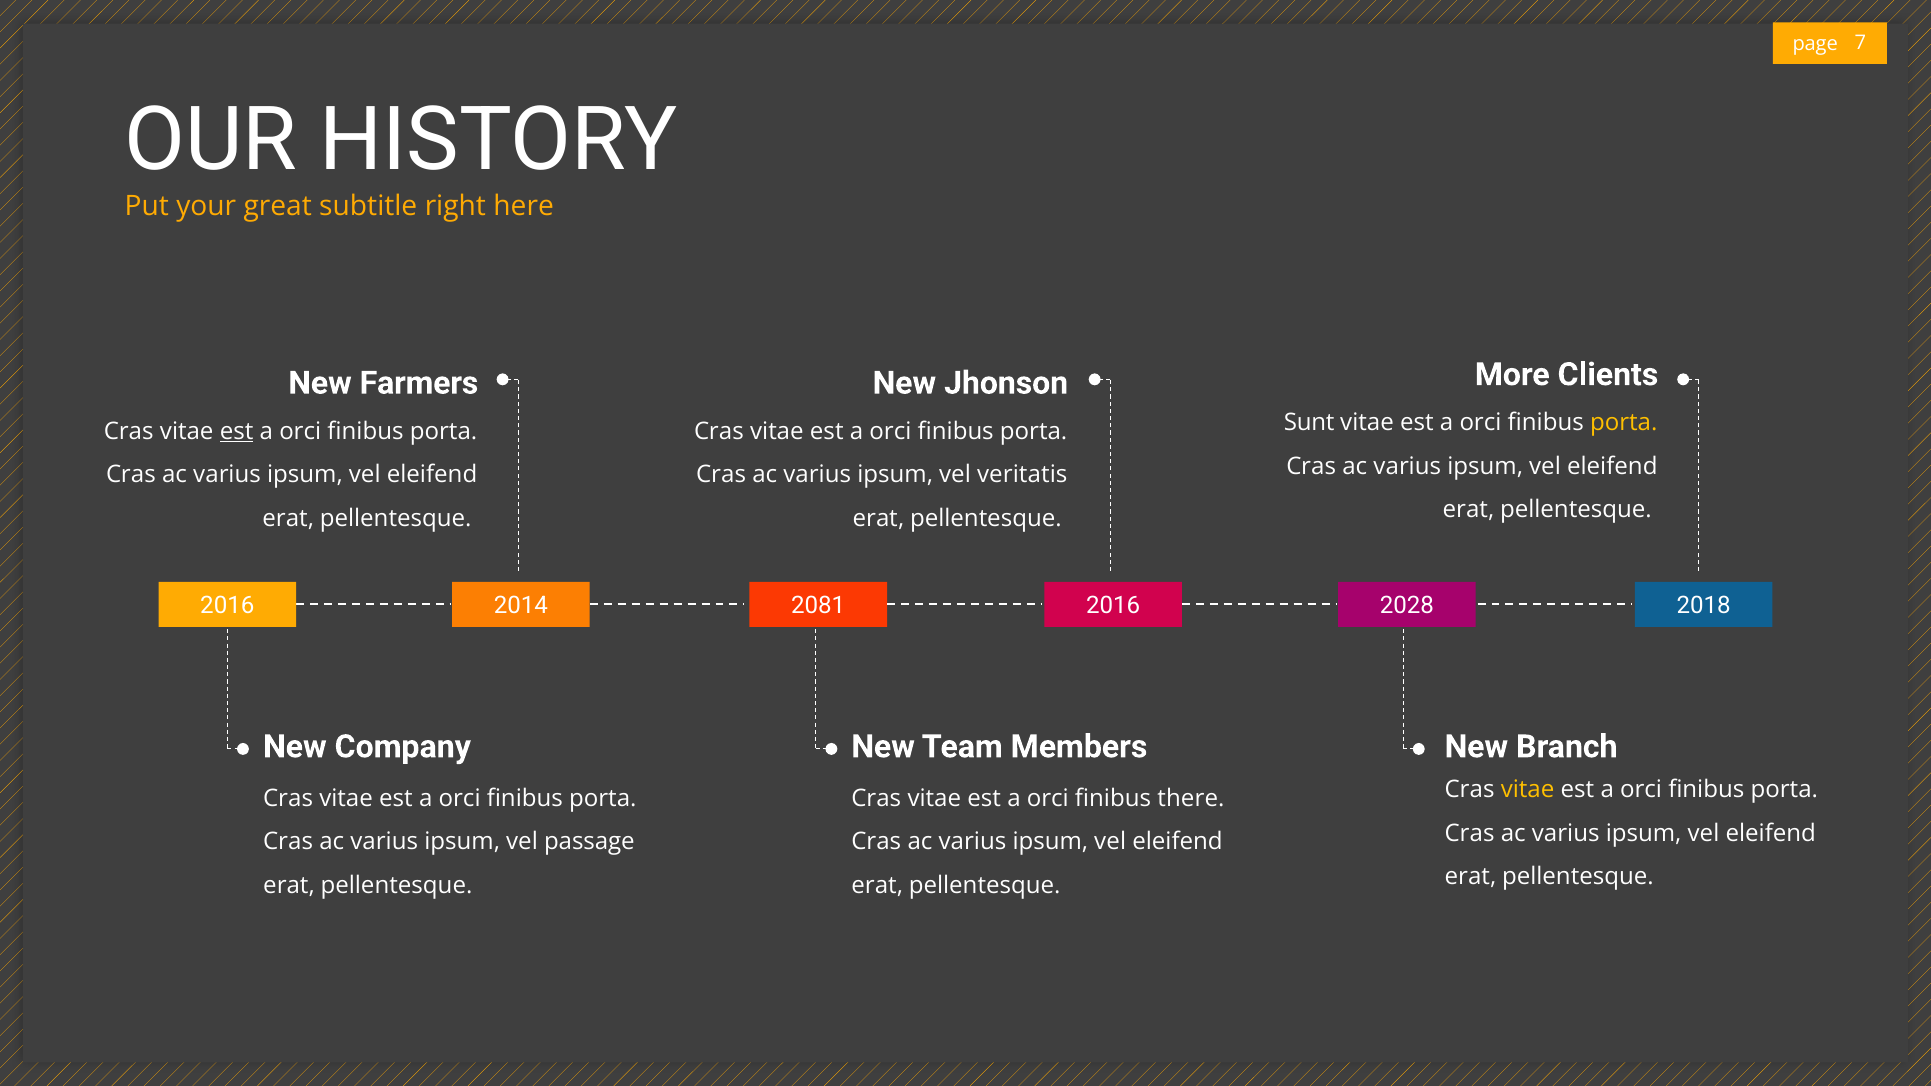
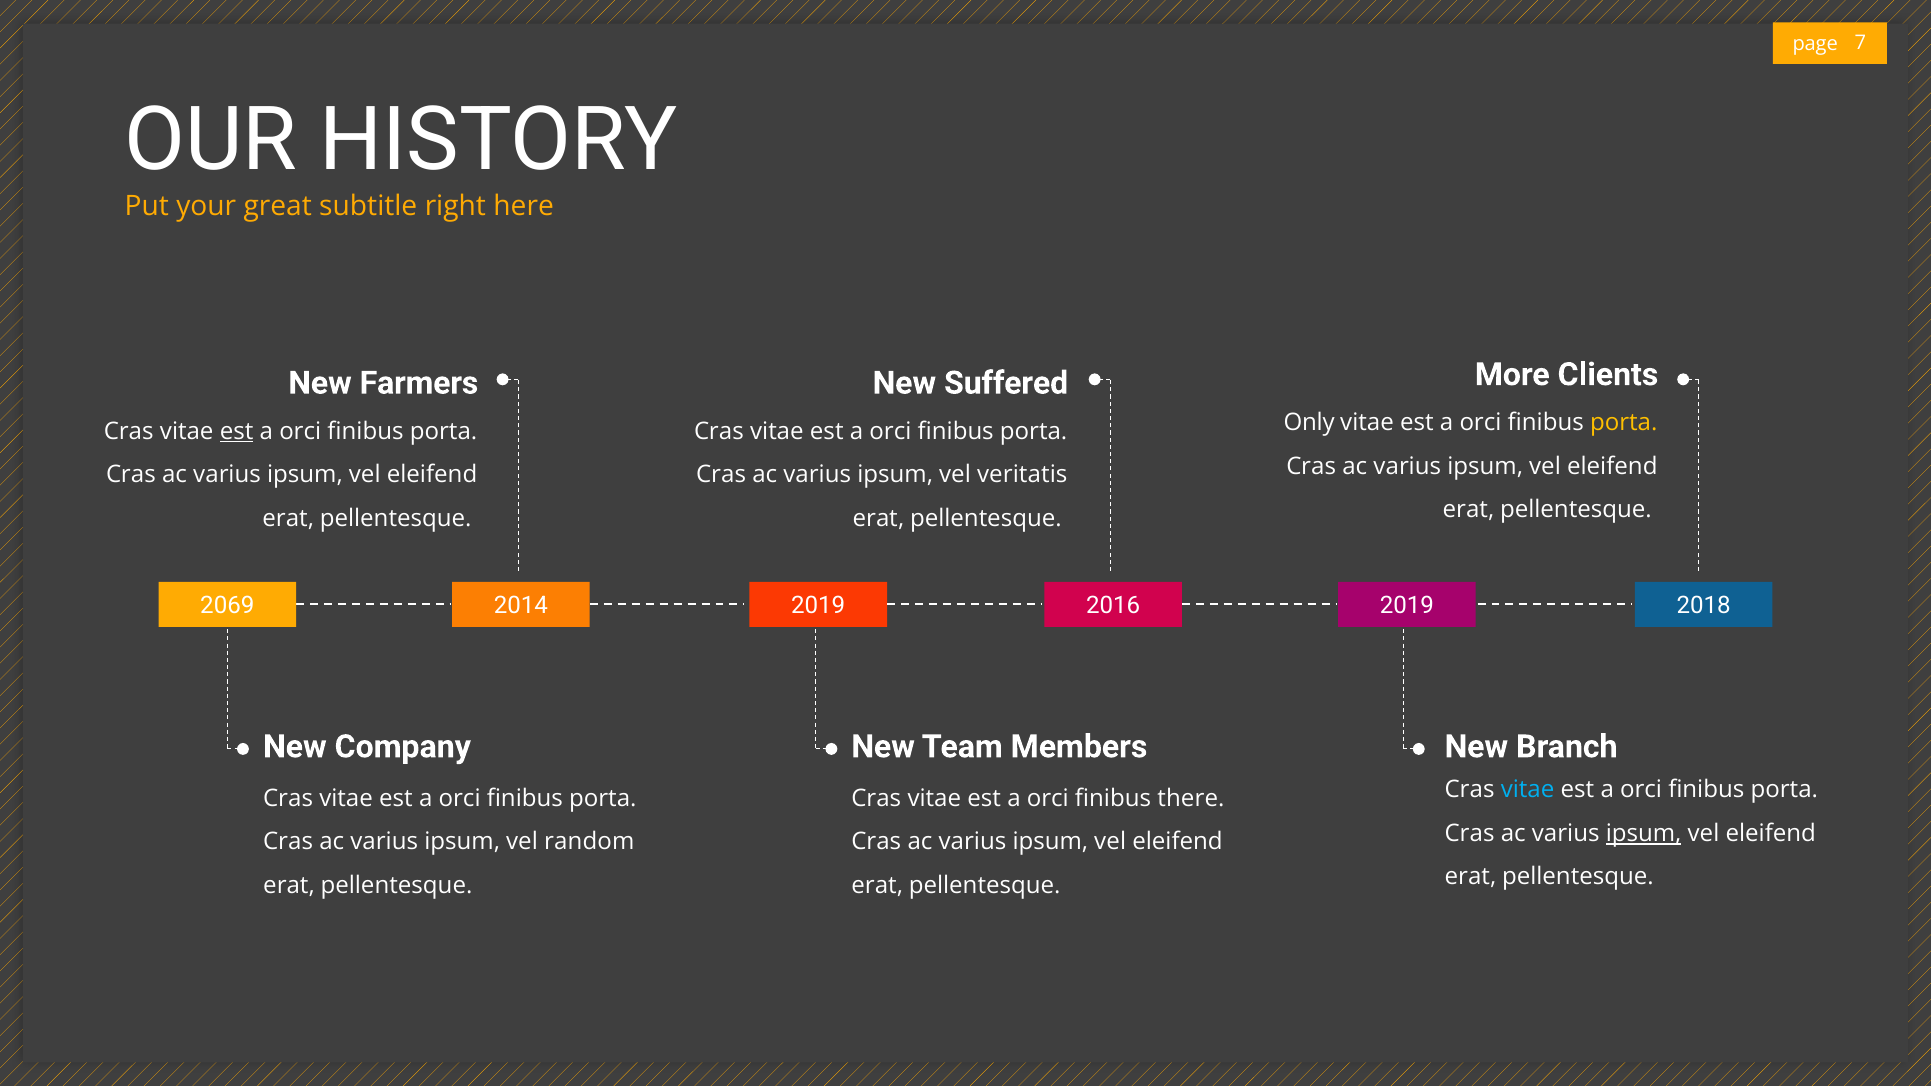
Jhonson: Jhonson -> Suffered (1006, 383)
Sunt: Sunt -> Only (1309, 423)
2016: 2016 -> 2069 (227, 606)
2014 2081: 2081 -> 2019 (818, 606)
2016 2028: 2028 -> 2019 (1407, 606)
vitae colour: yellow -> light blue (1528, 790)
ipsum underline: none -> present (1644, 834)
passage: passage -> random (589, 842)
